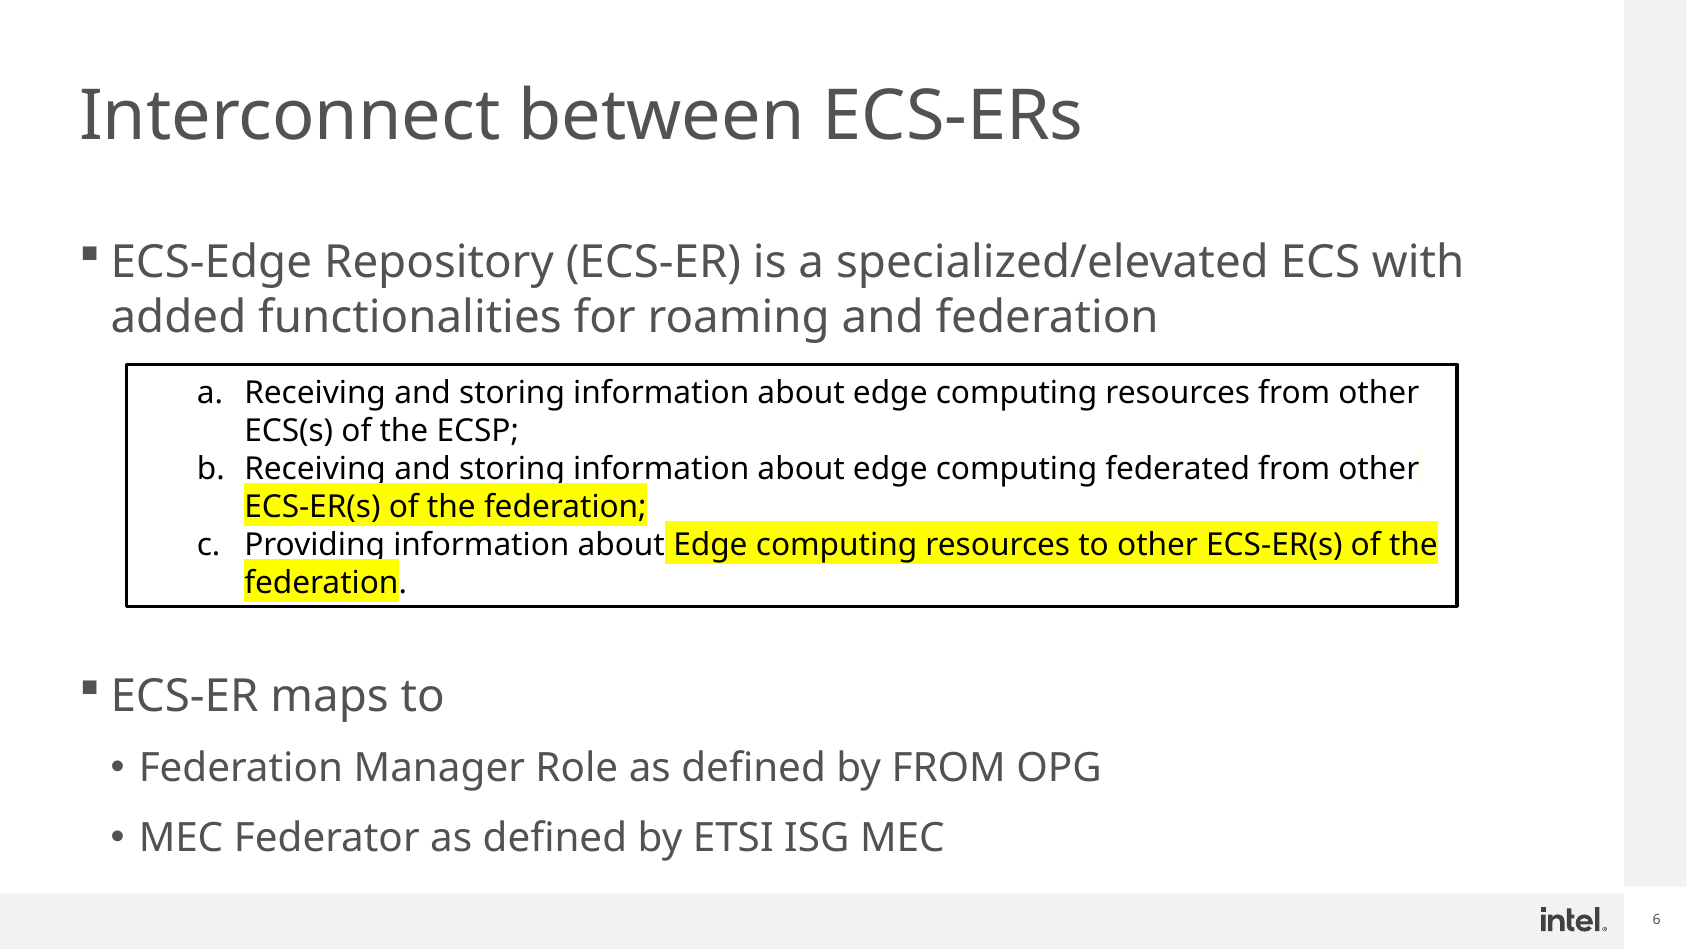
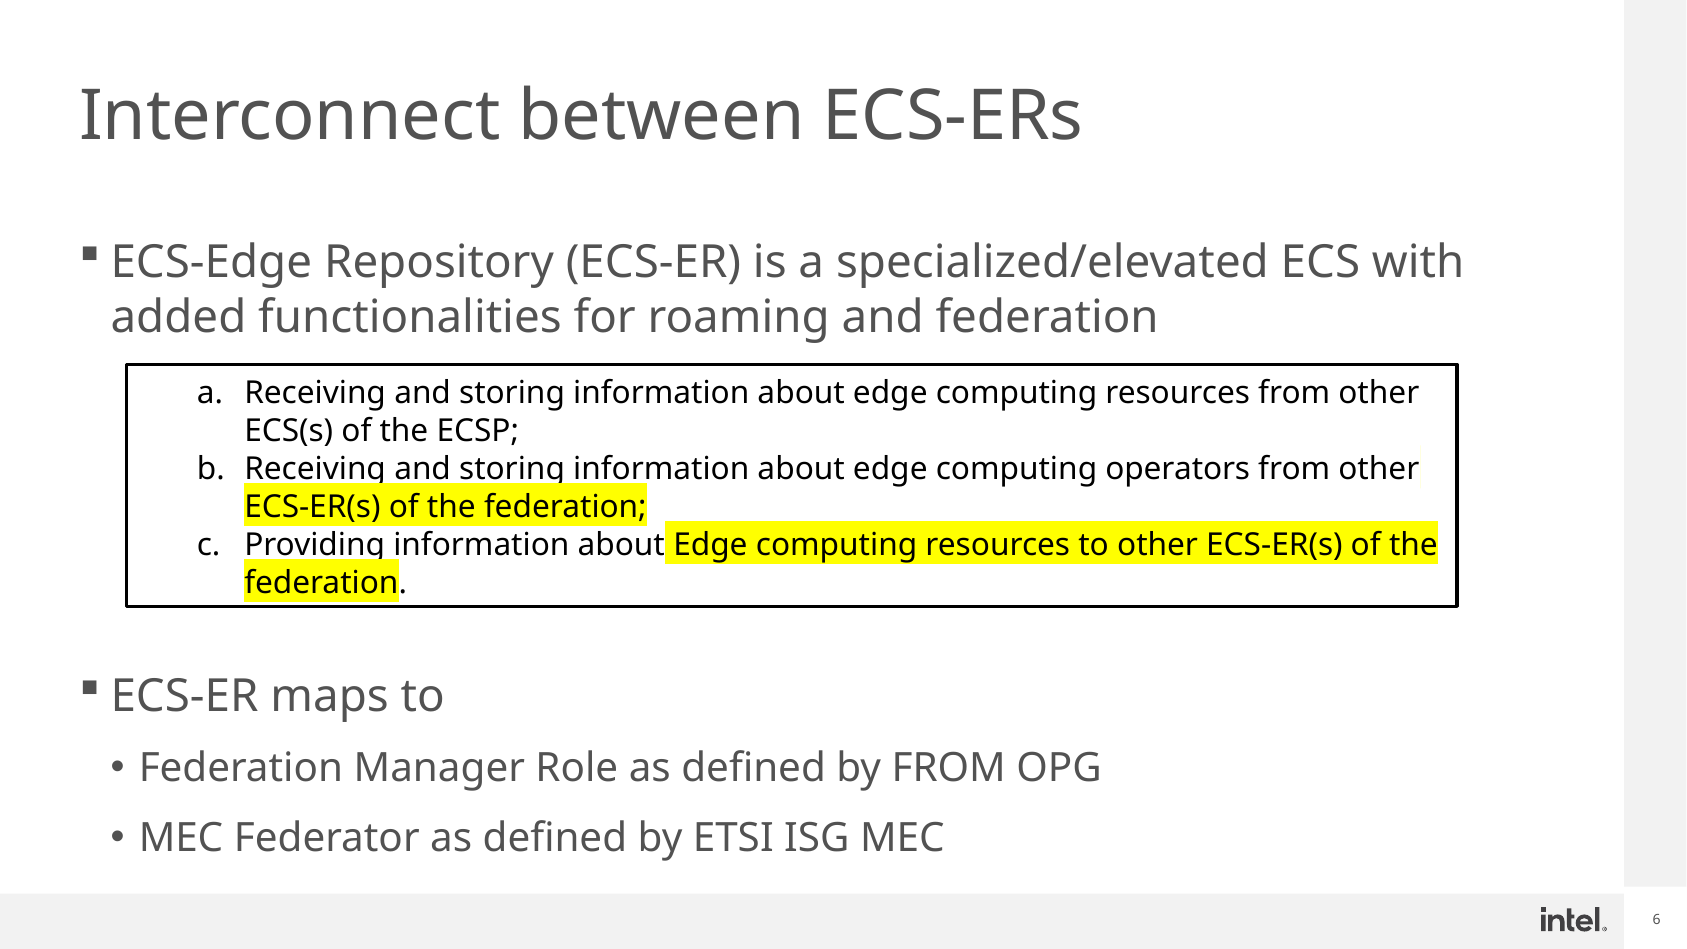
federated: federated -> operators (1178, 469)
